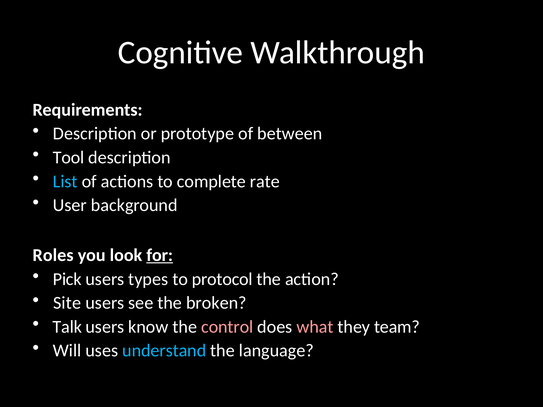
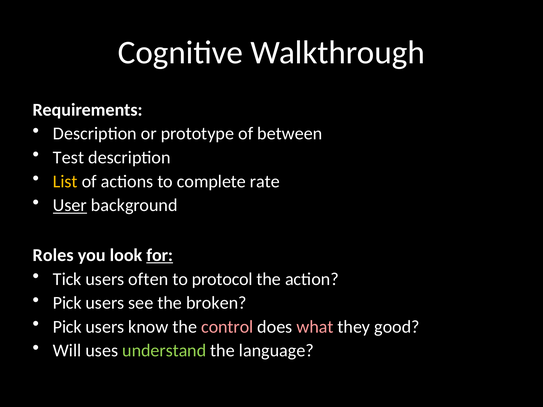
Tool: Tool -> Test (69, 158)
List colour: light blue -> yellow (65, 182)
User underline: none -> present (70, 205)
Pick: Pick -> Tick (67, 279)
types: types -> often (148, 279)
Site: Site -> Pick (67, 303)
Talk: Talk -> Pick (67, 327)
team: team -> good (397, 327)
understand colour: light blue -> light green (164, 351)
